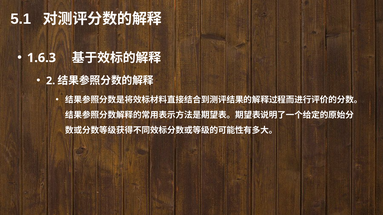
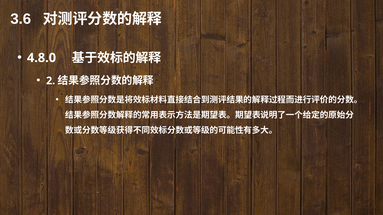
5.1: 5.1 -> 3.6 (21, 19)
1.6.3: 1.6.3 -> 4.8.0 (41, 58)
